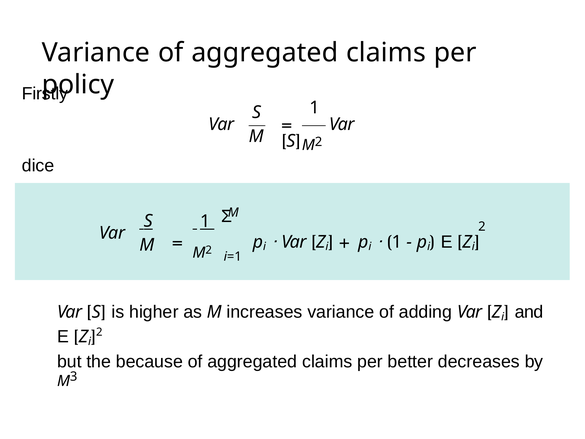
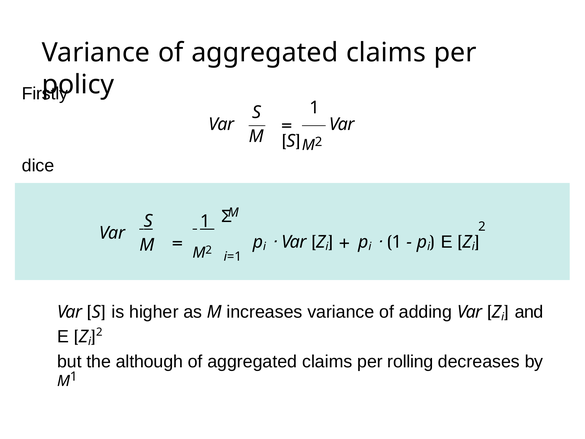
because: because -> although (149, 362)
better: better -> rolling (410, 362)
3: 3 -> 1 (74, 377)
